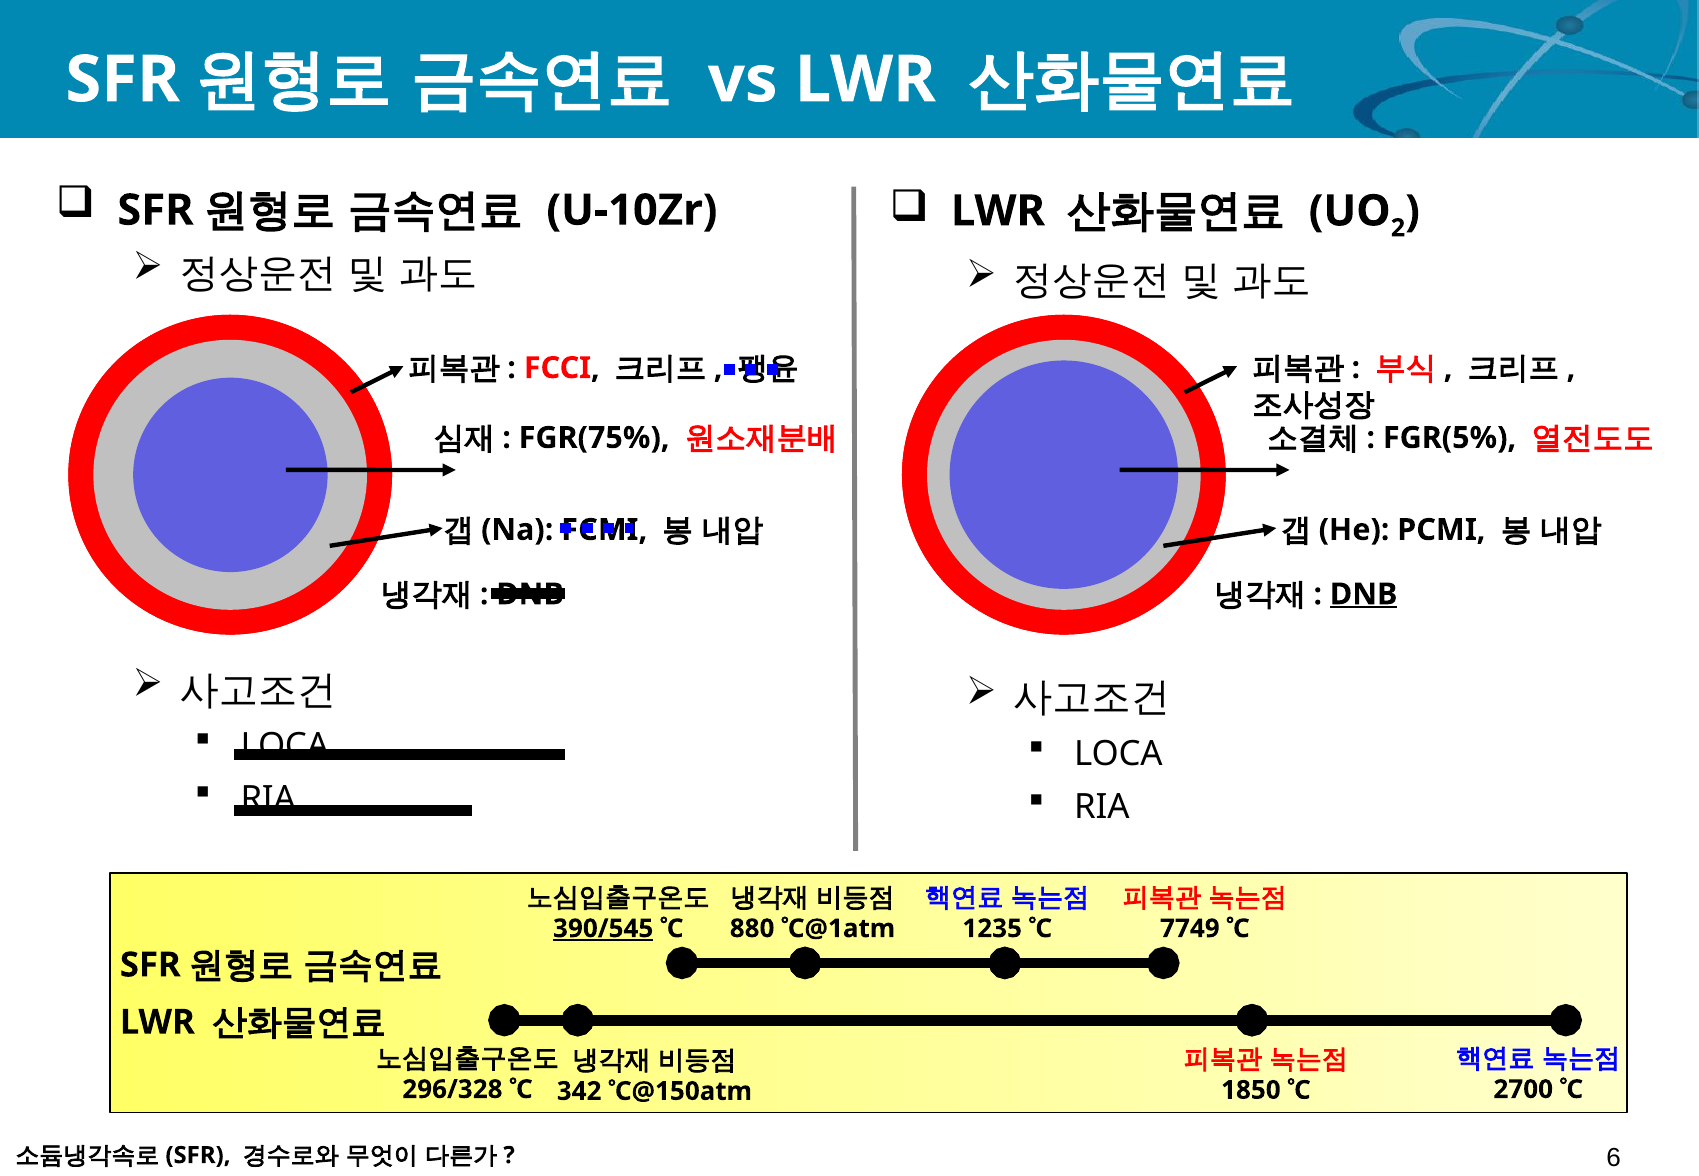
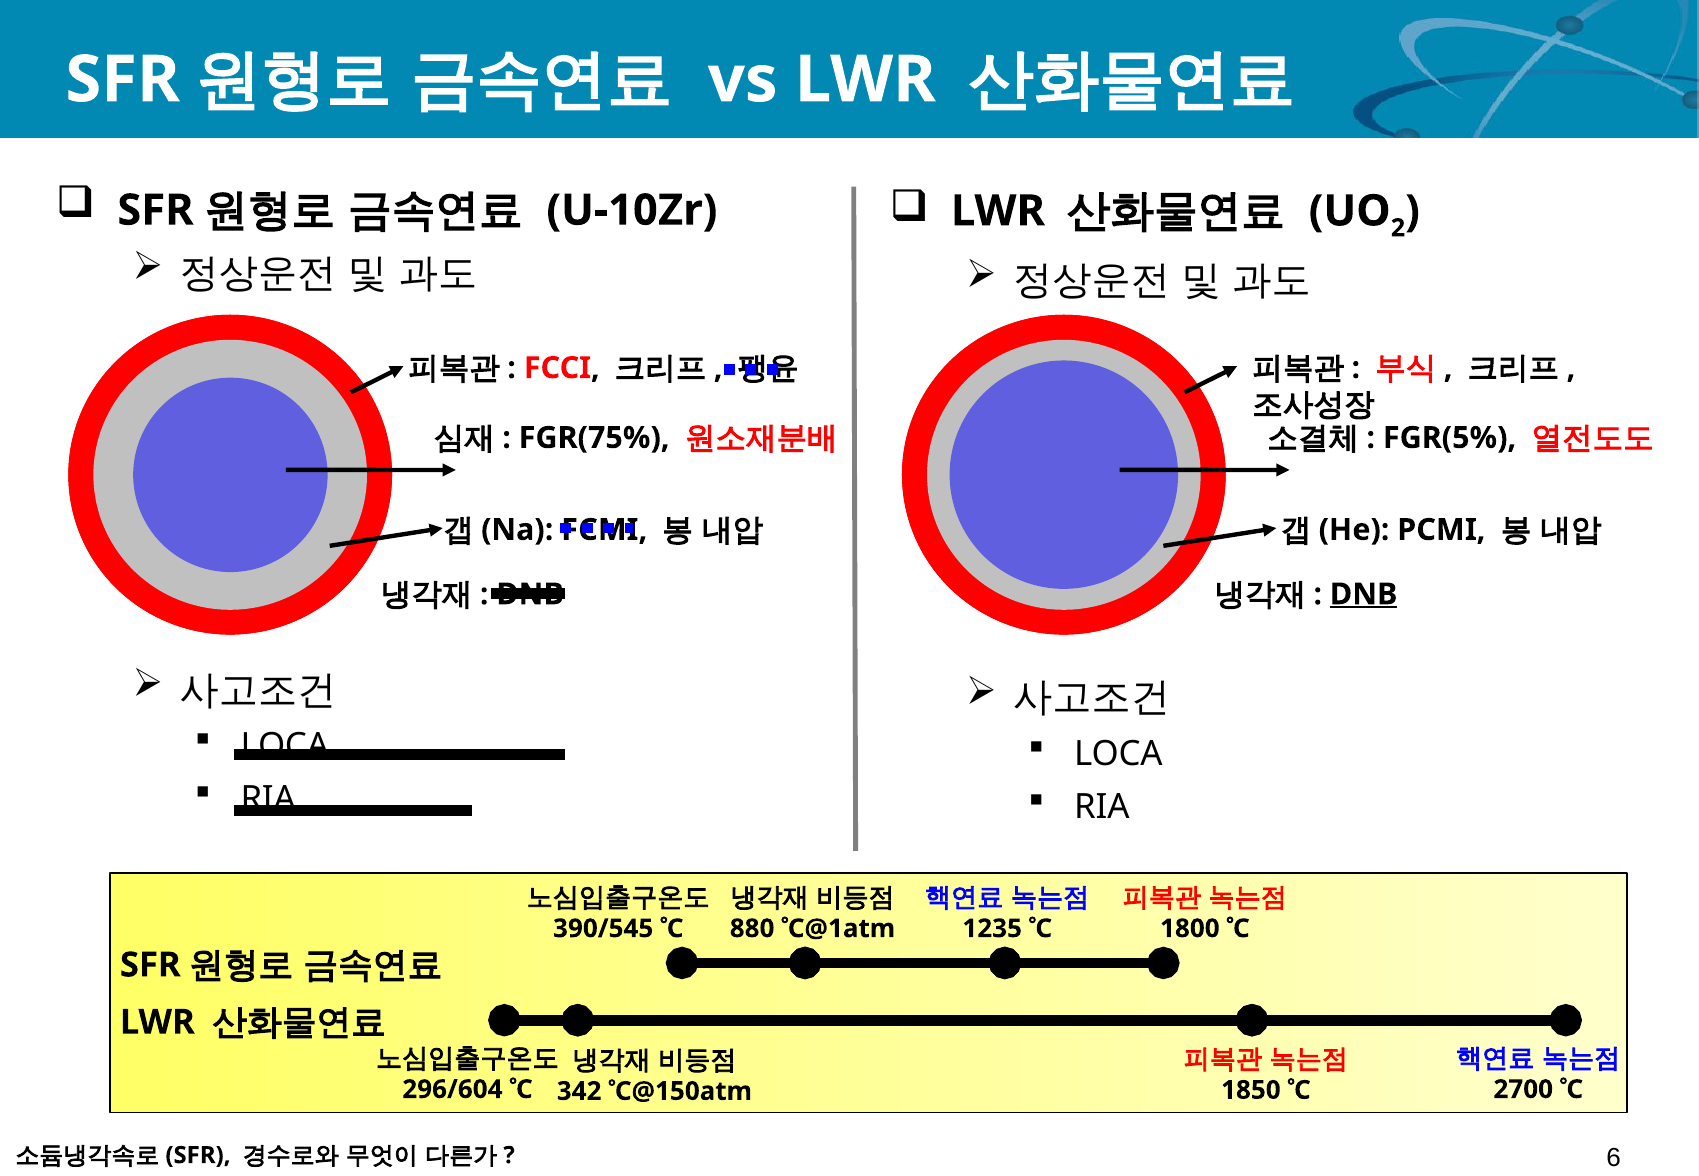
390/545 underline: present -> none (603, 929)
7749: 7749 -> 1800 (1190, 929)
296/328: 296/328 -> 296/604 (452, 1090)
